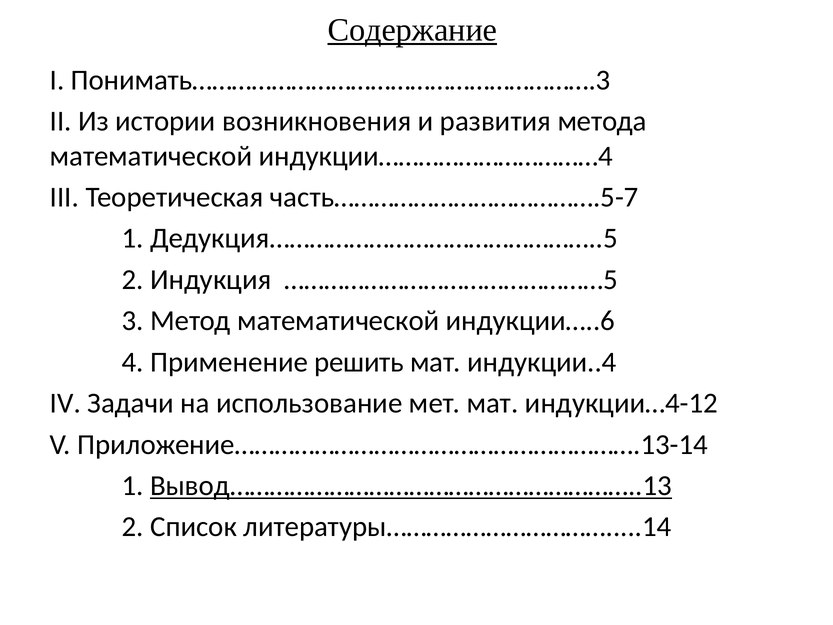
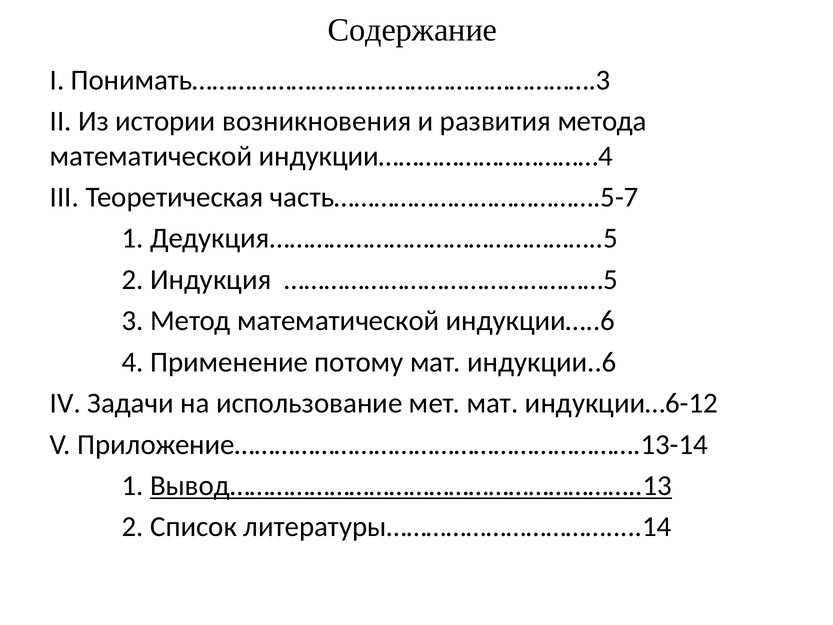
Содержание underline: present -> none (412, 30)
решить: решить -> потому (359, 362)
индукции..4: индукции..4 -> индукции..6 (542, 362)
индукции…4-12: индукции…4-12 -> индукции…6-12 (621, 403)
